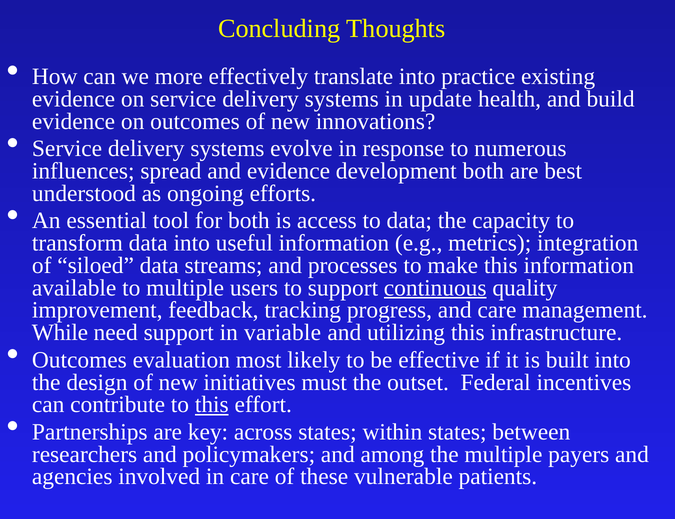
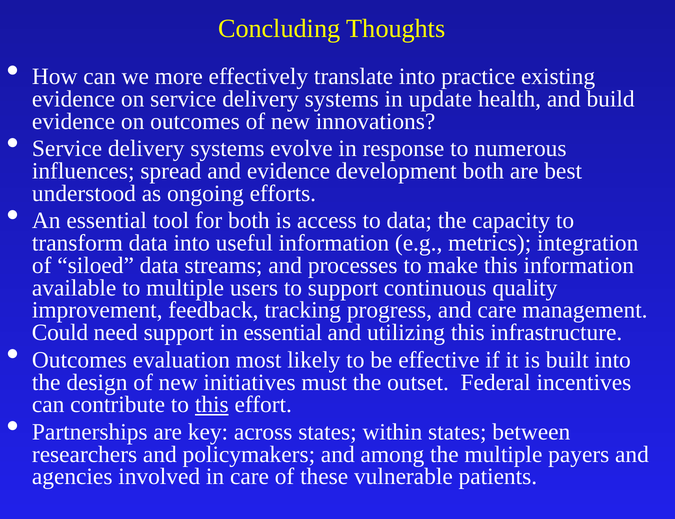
continuous underline: present -> none (435, 288)
While: While -> Could (60, 333)
in variable: variable -> essential (283, 333)
